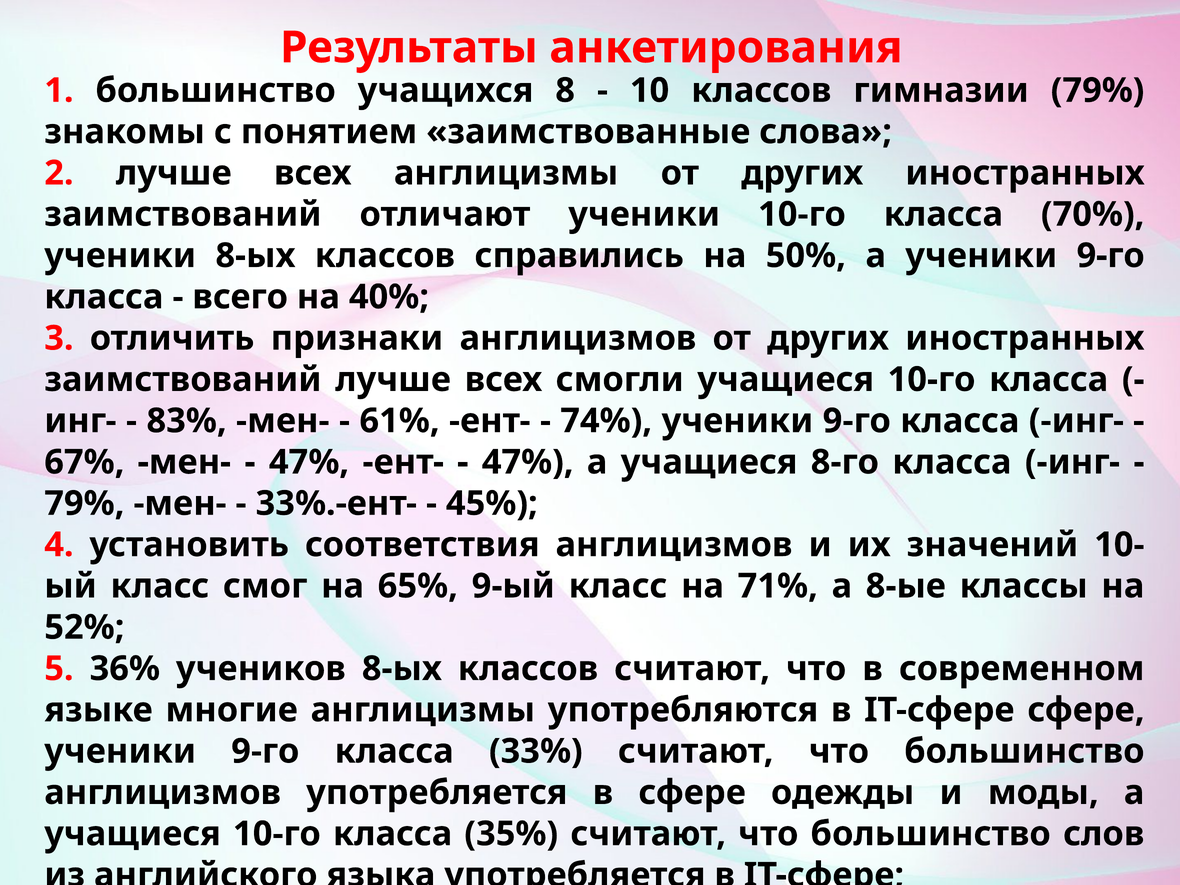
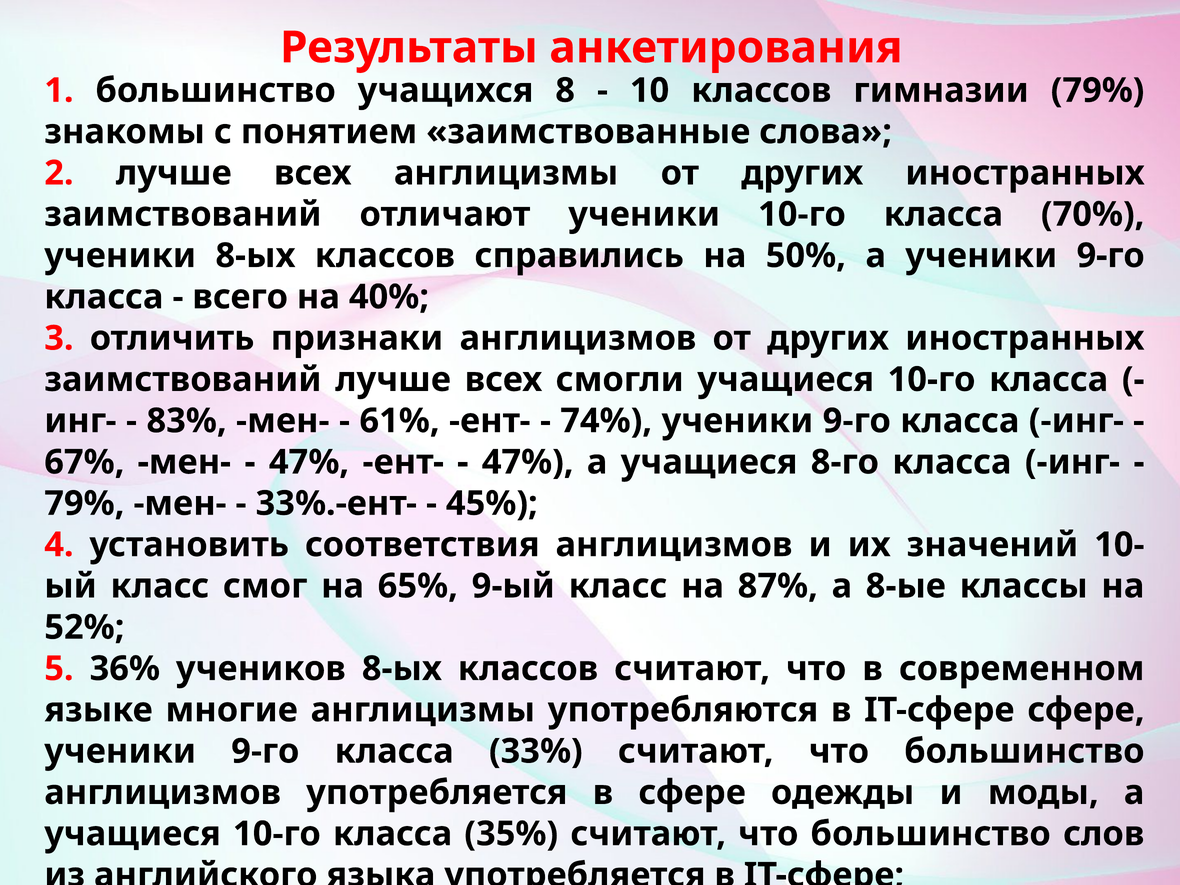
71%: 71% -> 87% (778, 586)
